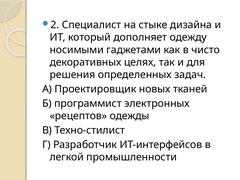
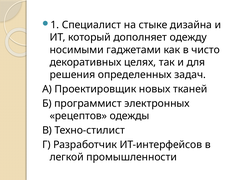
2: 2 -> 1 (55, 25)
